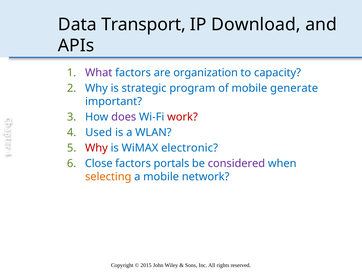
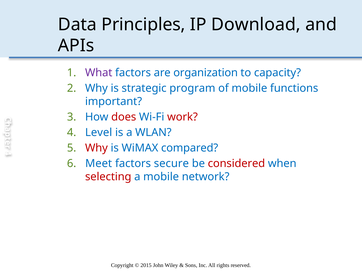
Transport: Transport -> Principles (143, 24)
generate: generate -> functions (294, 88)
does colour: purple -> red (124, 117)
Used: Used -> Level (99, 132)
electronic: electronic -> compared (190, 148)
Close: Close -> Meet (99, 163)
portals: portals -> secure (171, 163)
considered colour: purple -> red (236, 163)
selecting colour: orange -> red (108, 176)
